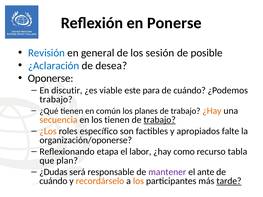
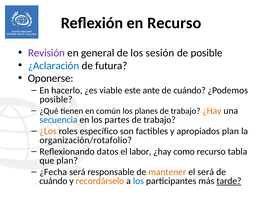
en Ponerse: Ponerse -> Recurso (174, 23)
Revisión colour: blue -> purple (46, 53)
desea: desea -> futura (111, 66)
discutir: discutir -> hacerlo (67, 90)
para: para -> ante (151, 90)
trabajo: trabajo -> posible (56, 100)
secuencia colour: orange -> blue (58, 120)
los tienen: tienen -> partes (117, 120)
trabajo underline: present -> none (160, 120)
apropiados falte: falte -> plan (230, 131)
organización/oponerse: organización/oponerse -> organización/rotafolio (86, 140)
etapa: etapa -> datos (108, 152)
¿Dudas: ¿Dudas -> ¿Fecha (53, 172)
mantener colour: purple -> orange (167, 172)
el ante: ante -> será (206, 172)
los colour: orange -> blue (138, 181)
